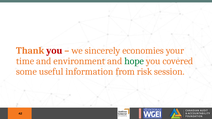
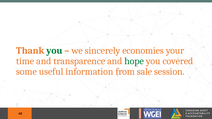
you colour: red -> green (54, 51)
environment: environment -> transparence (79, 61)
risk: risk -> sale (145, 72)
